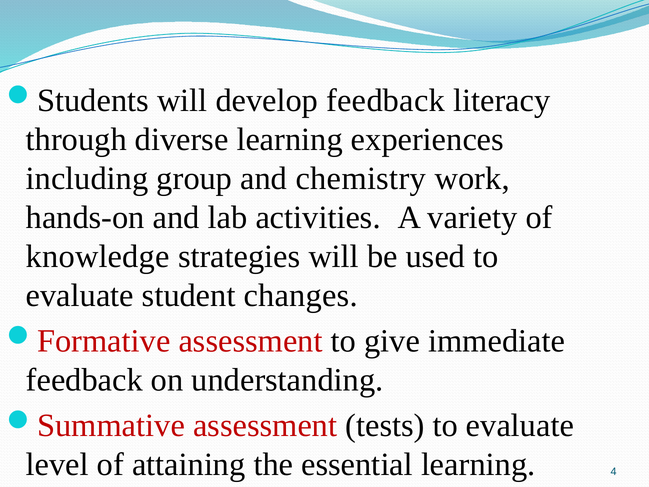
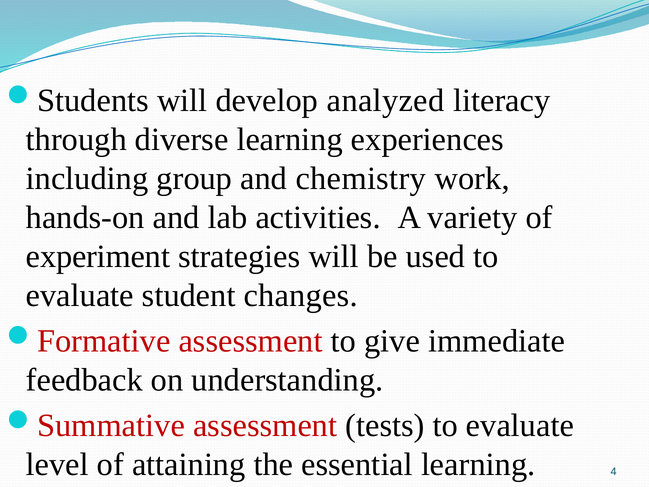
develop feedback: feedback -> analyzed (386, 101)
knowledge: knowledge -> experiment (98, 256)
